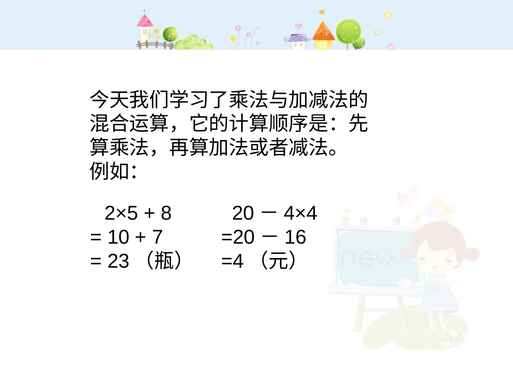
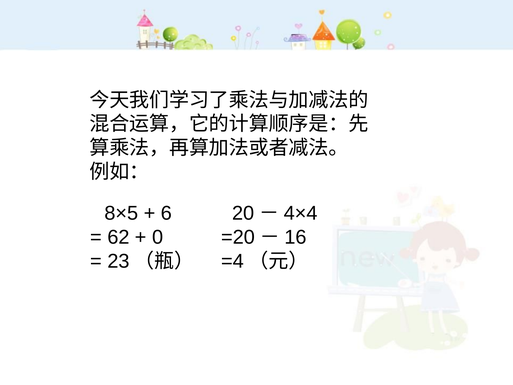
2×5: 2×5 -> 8×5 (121, 213)
8: 8 -> 6 (166, 213)
10: 10 -> 62 (118, 237)
7: 7 -> 0 (158, 237)
